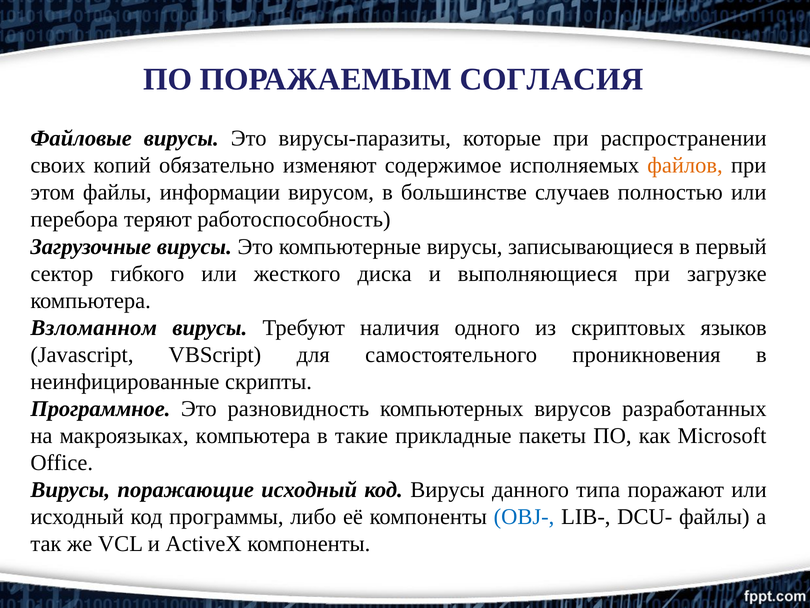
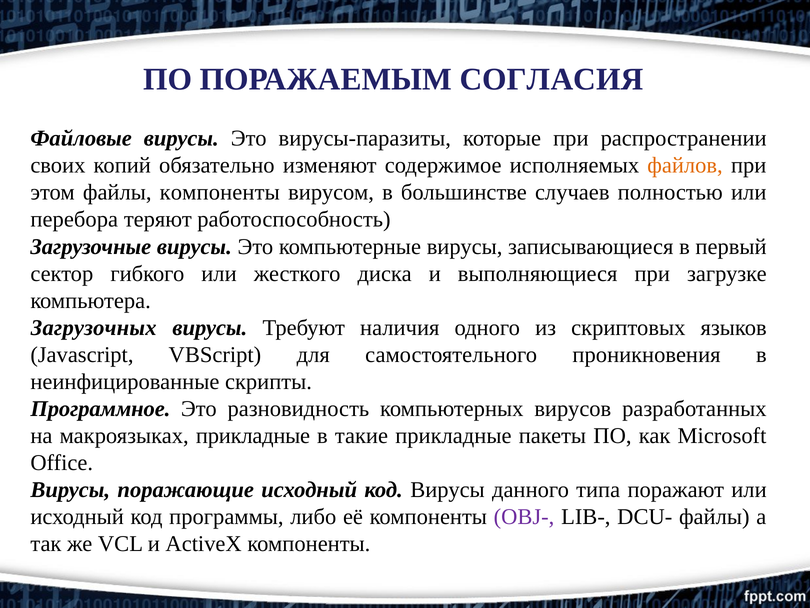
файлы информации: информации -> компоненты (220, 192)
Взломанном: Взломанном -> Загрузочных (94, 327)
макроязыках компьютера: компьютера -> прикладные (253, 435)
OBJ- colour: blue -> purple (524, 516)
